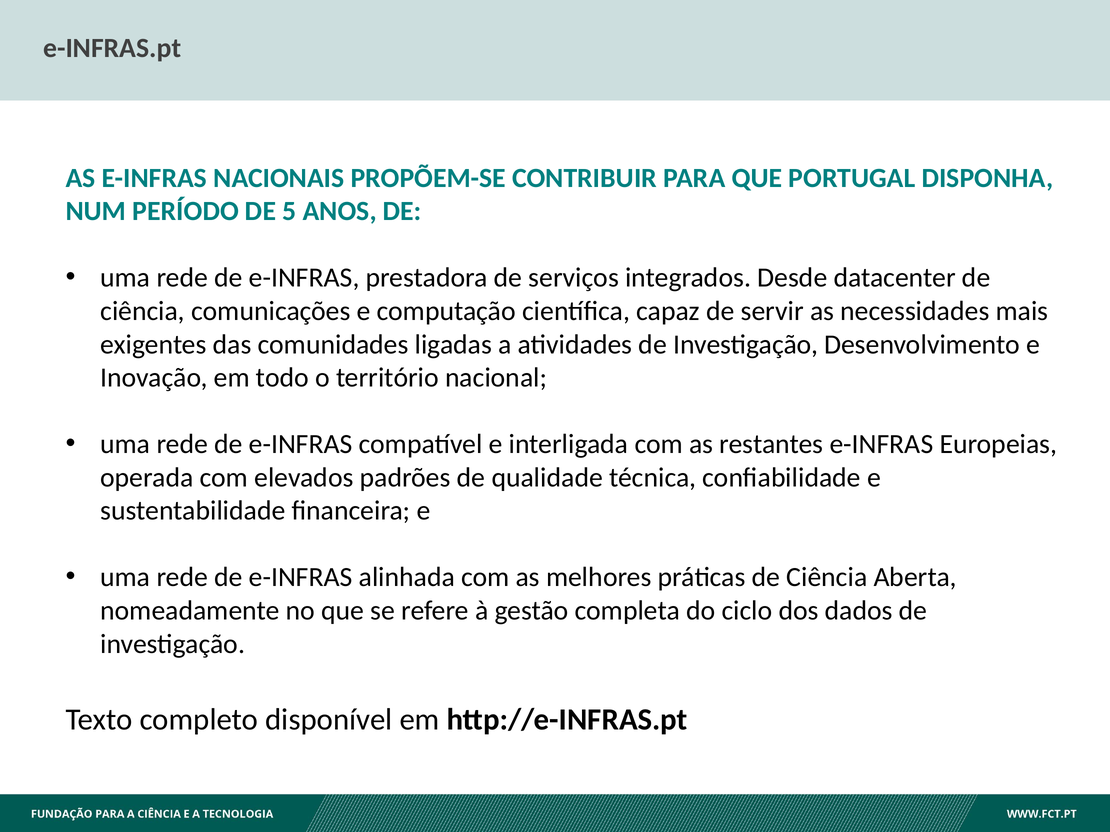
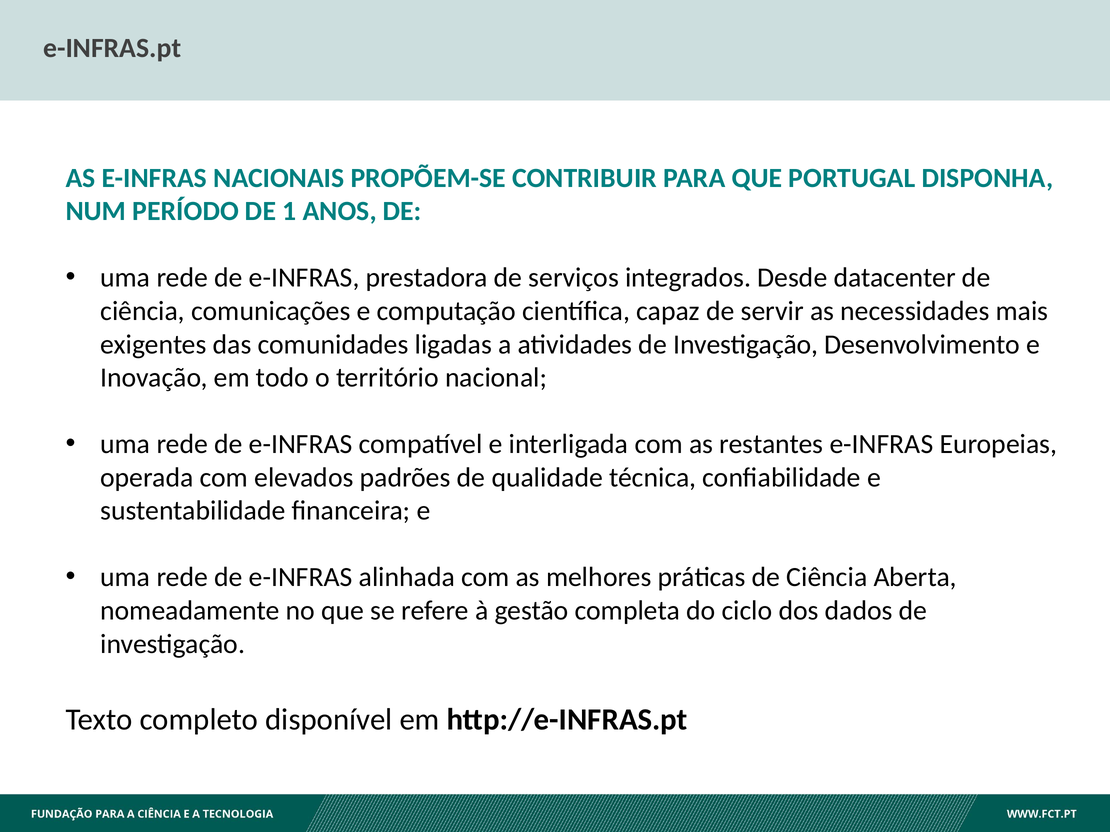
5: 5 -> 1 (289, 211)
